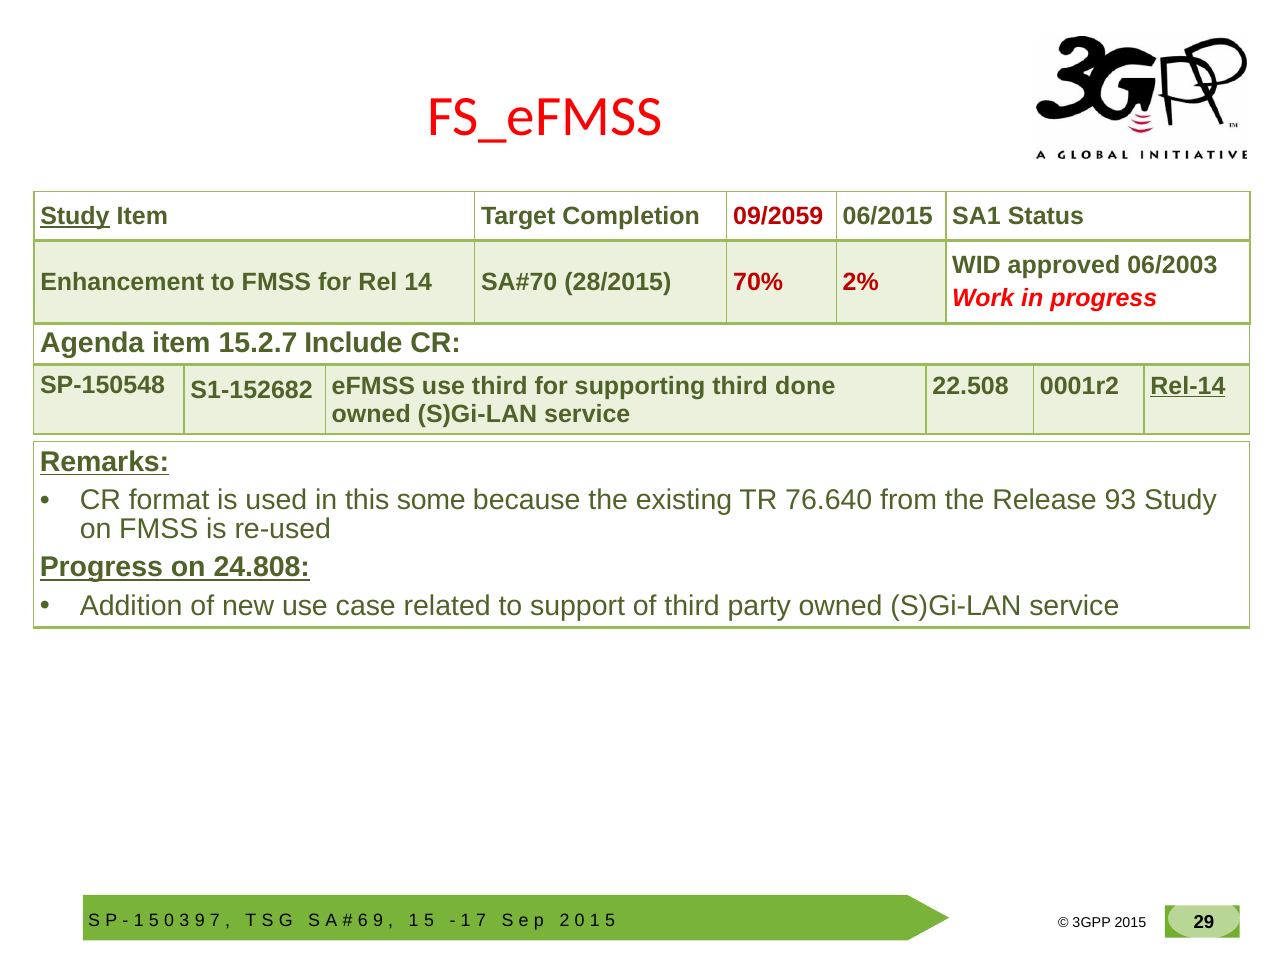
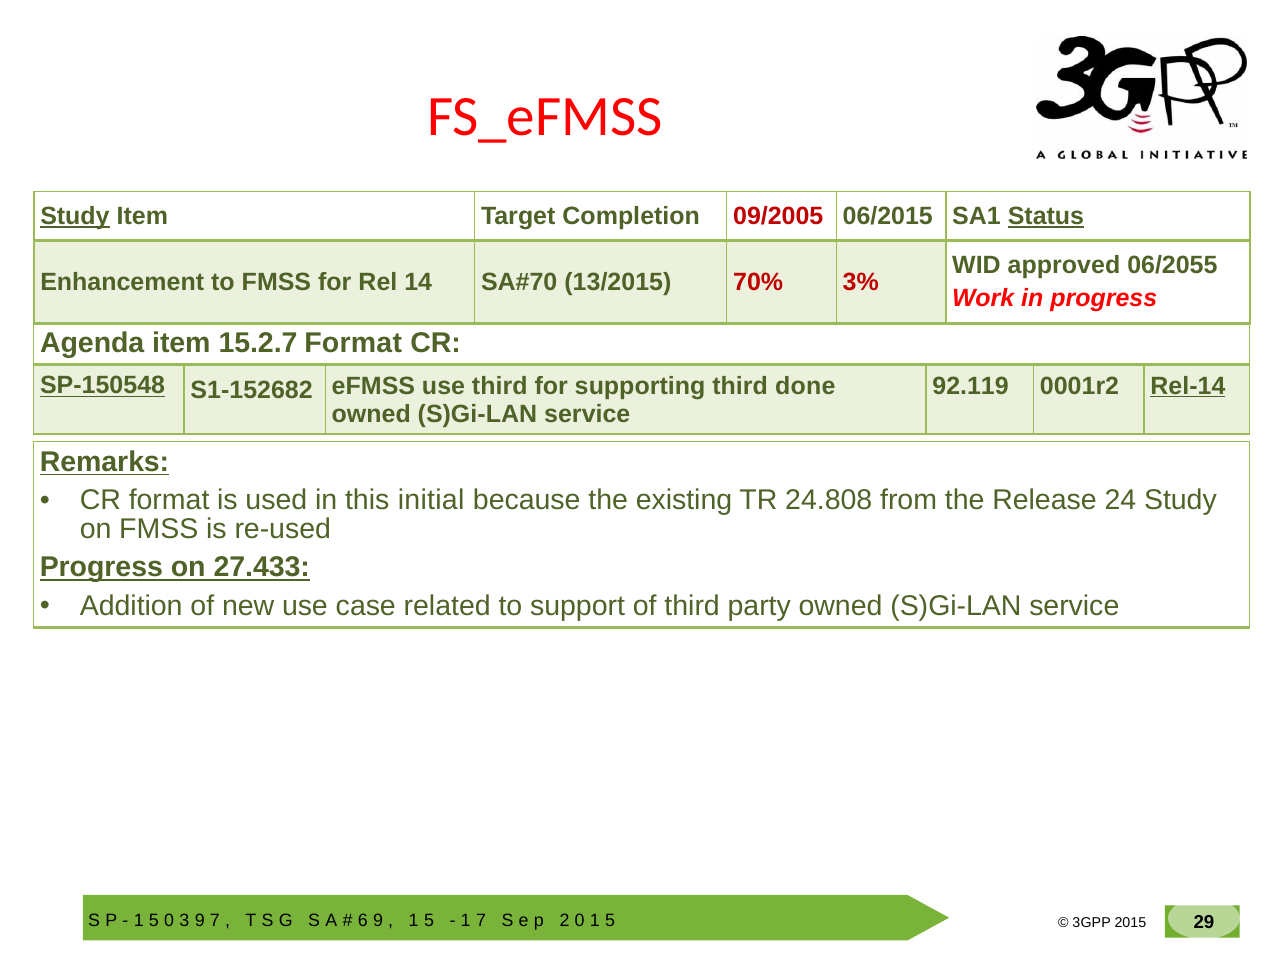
09/2059: 09/2059 -> 09/2005 (778, 216)
Status underline: none -> present (1046, 216)
06/2003: 06/2003 -> 06/2055 (1172, 265)
28/2015: 28/2015 -> 13/2015 (618, 283)
2%: 2% -> 3% (861, 282)
15.2.7 Include: Include -> Format (353, 343)
SP-150548 underline: none -> present (103, 386)
22.508: 22.508 -> 92.119 (971, 386)
some: some -> initial (431, 500)
76.640: 76.640 -> 24.808 (829, 500)
93: 93 -> 24 (1120, 500)
24.808: 24.808 -> 27.433 (262, 568)
